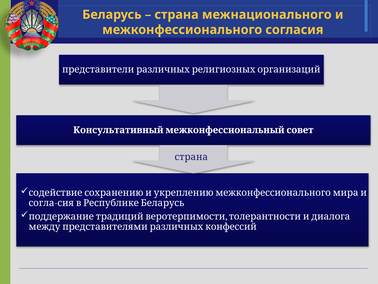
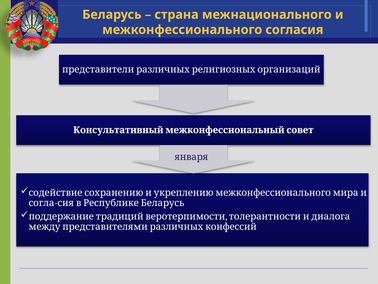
страна: страна -> января (191, 157)
